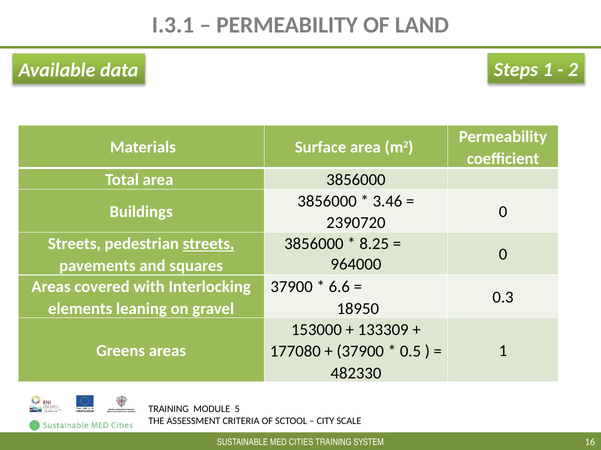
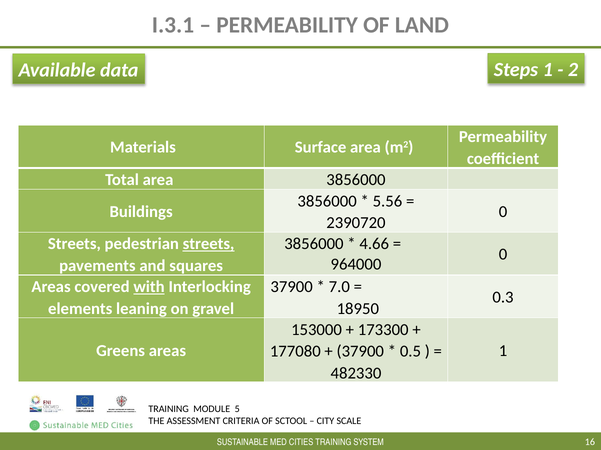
3.46: 3.46 -> 5.56 (387, 201)
8.25: 8.25 -> 4.66 (374, 244)
with underline: none -> present (149, 287)
6.6: 6.6 -> 7.0 (339, 287)
133309: 133309 -> 173300 (383, 330)
